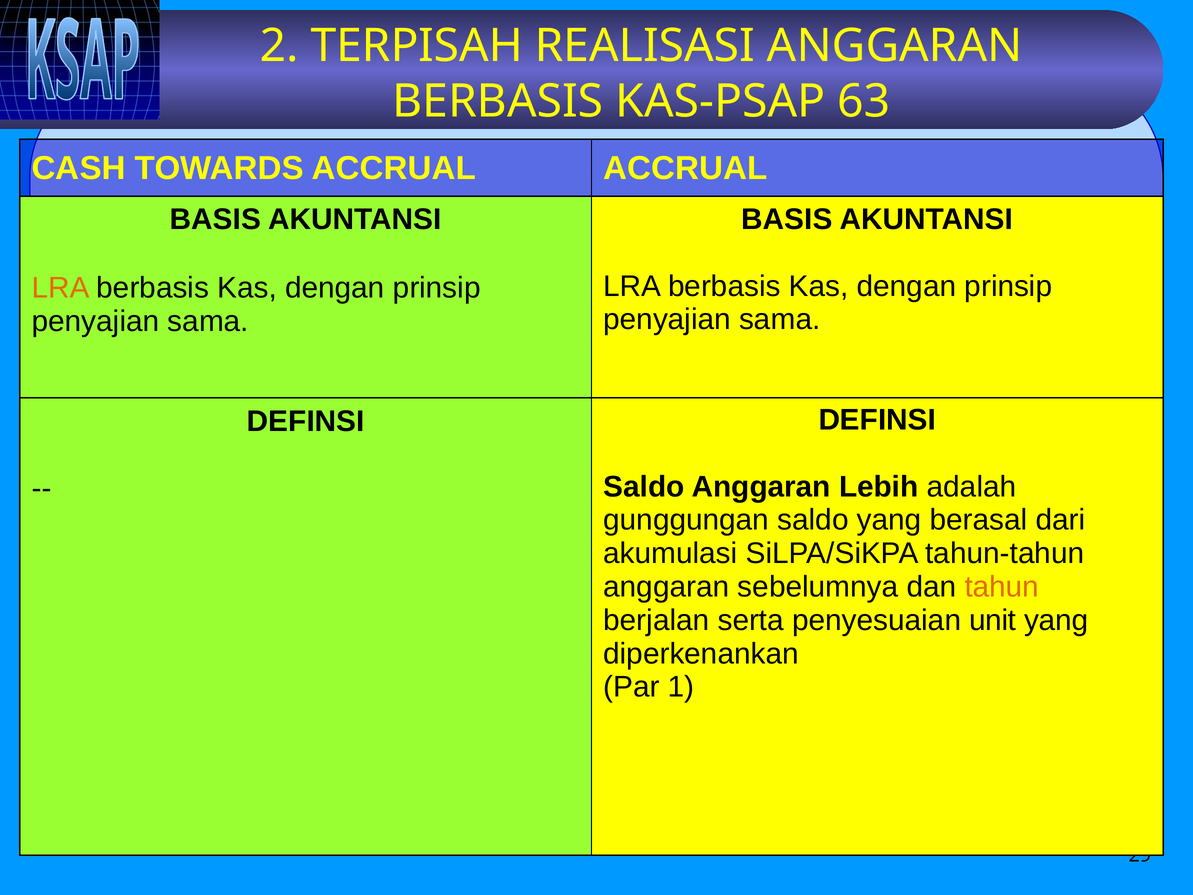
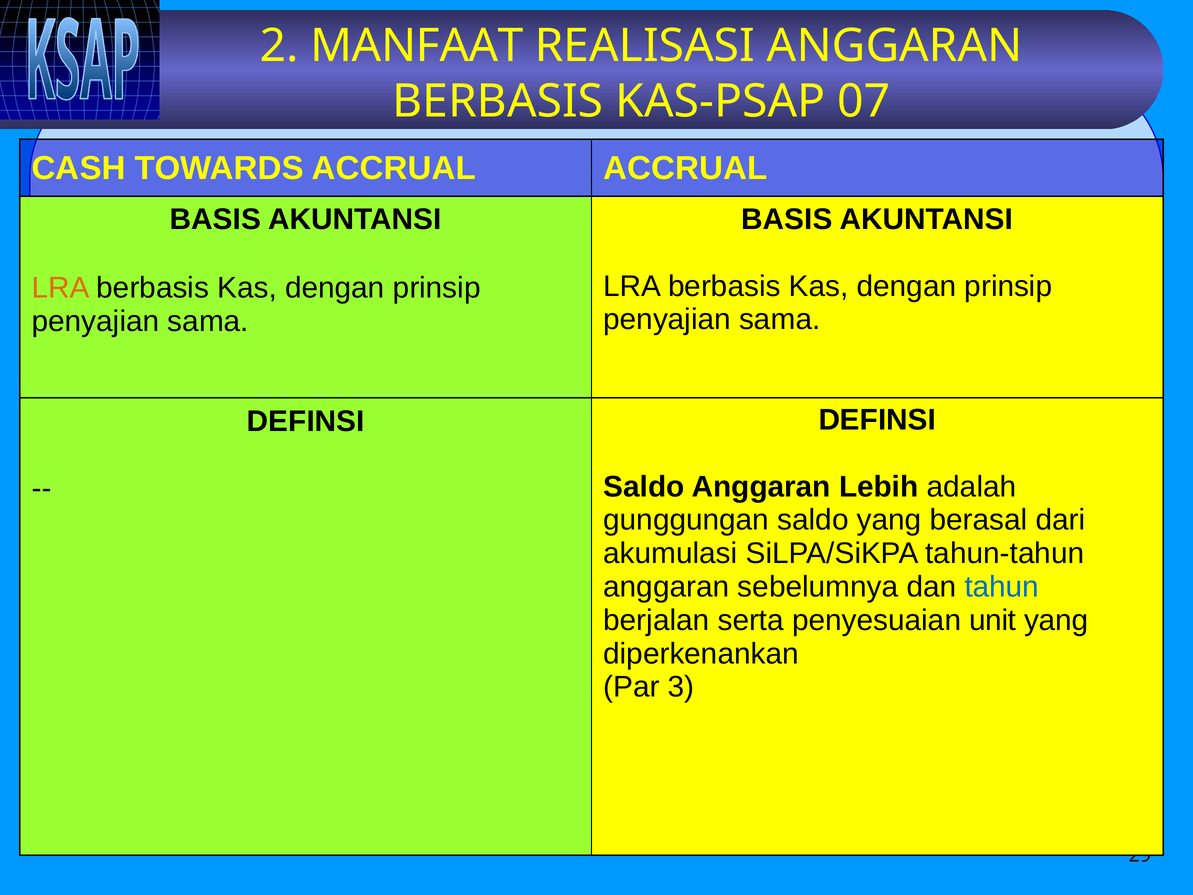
TERPISAH: TERPISAH -> MANFAAT (417, 46)
63: 63 -> 07 (864, 101)
tahun colour: orange -> blue (1002, 587)
1: 1 -> 3 (681, 687)
